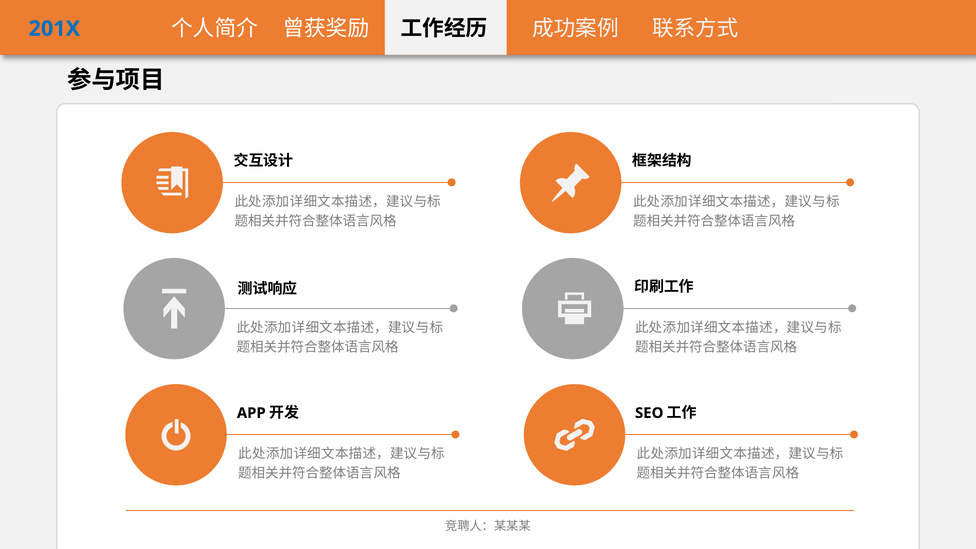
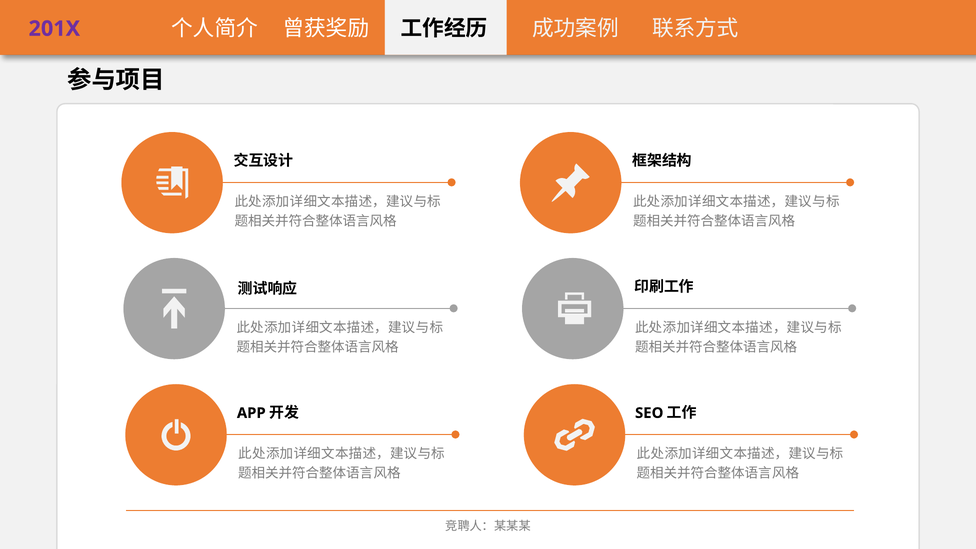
201X colour: blue -> purple (54, 29)
